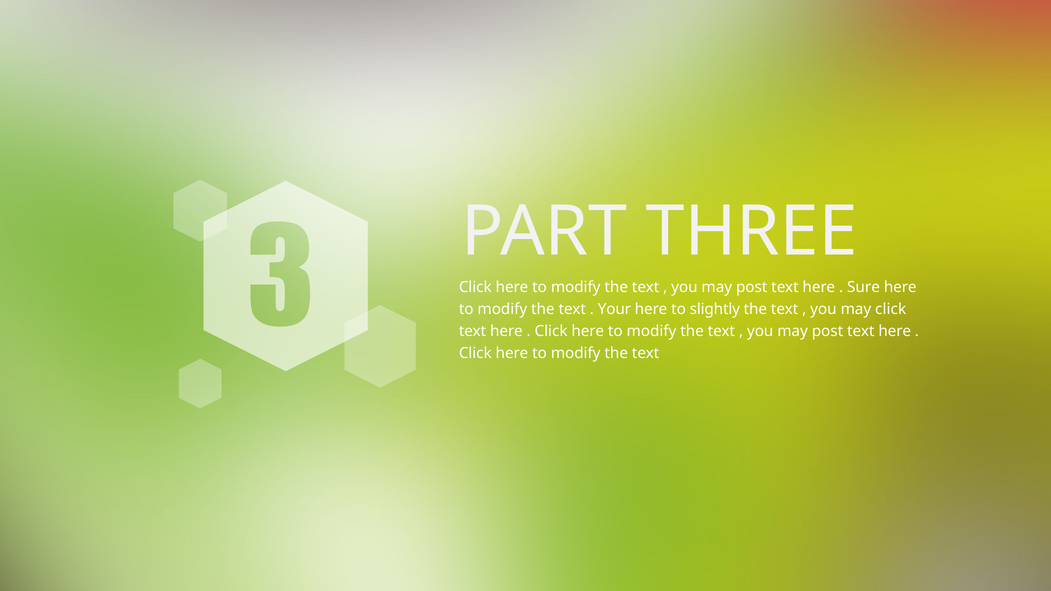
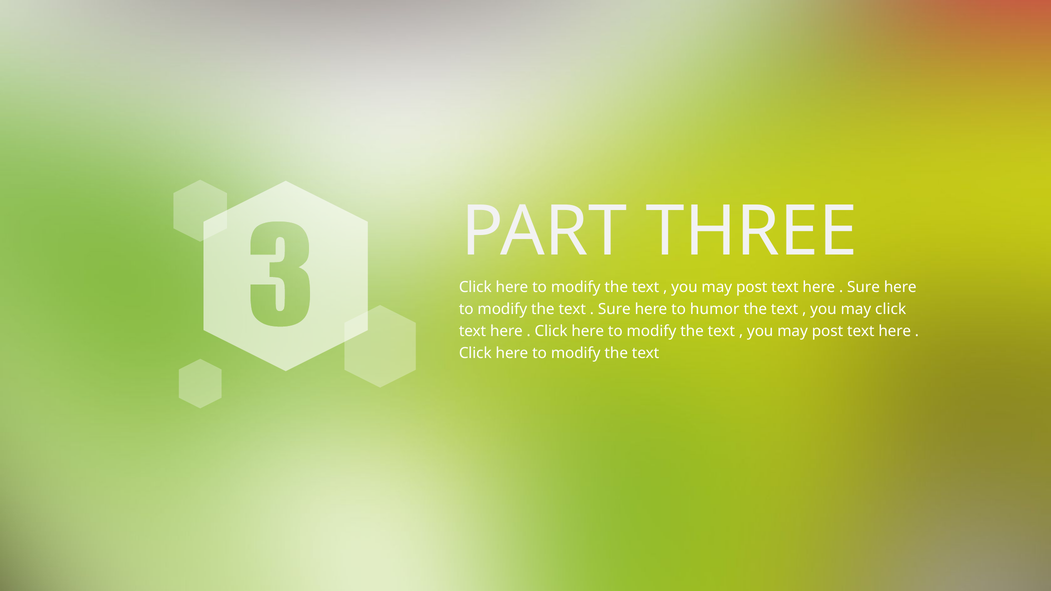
Your: Your -> Sure (614, 309)
slightly: slightly -> humor (715, 309)
